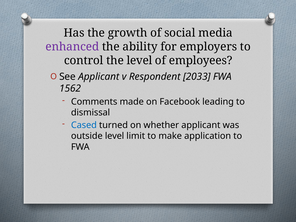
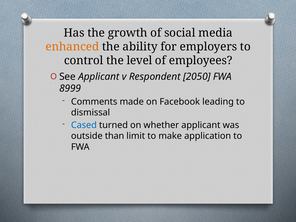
enhanced colour: purple -> orange (72, 47)
2033: 2033 -> 2050 (197, 77)
1562: 1562 -> 8999 (70, 89)
outside level: level -> than (115, 136)
